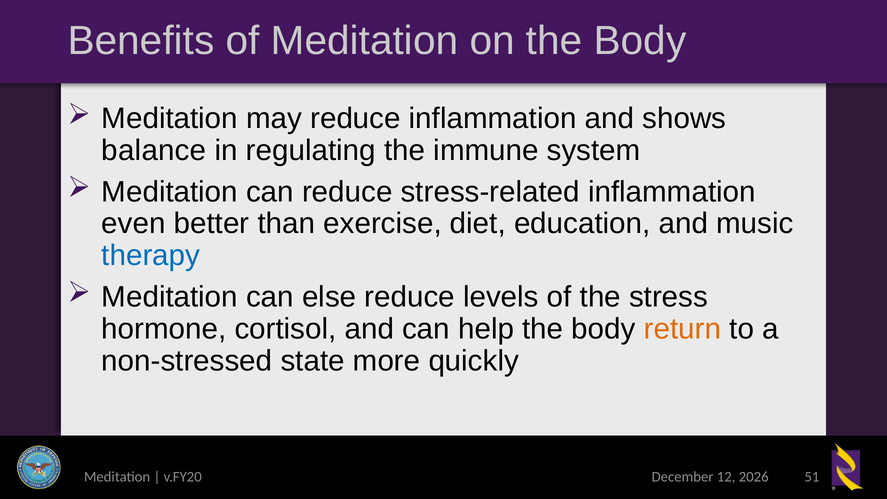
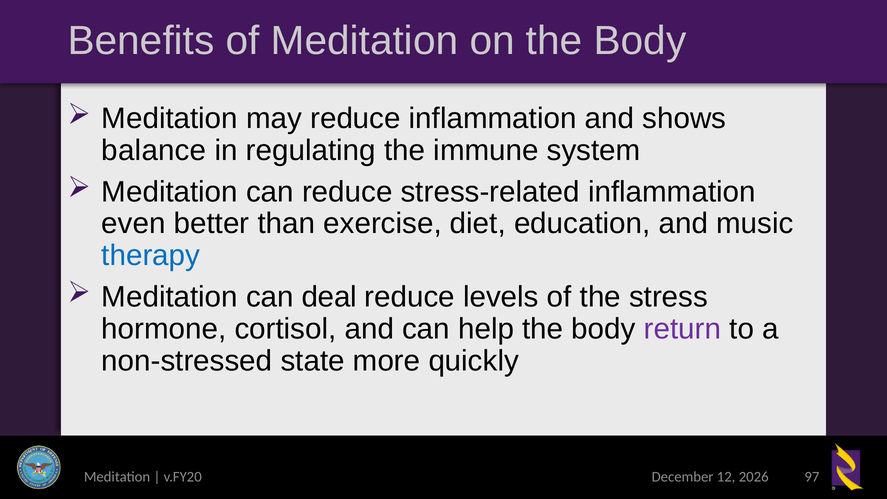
else: else -> deal (329, 297)
return colour: orange -> purple (683, 329)
51: 51 -> 97 (812, 477)
